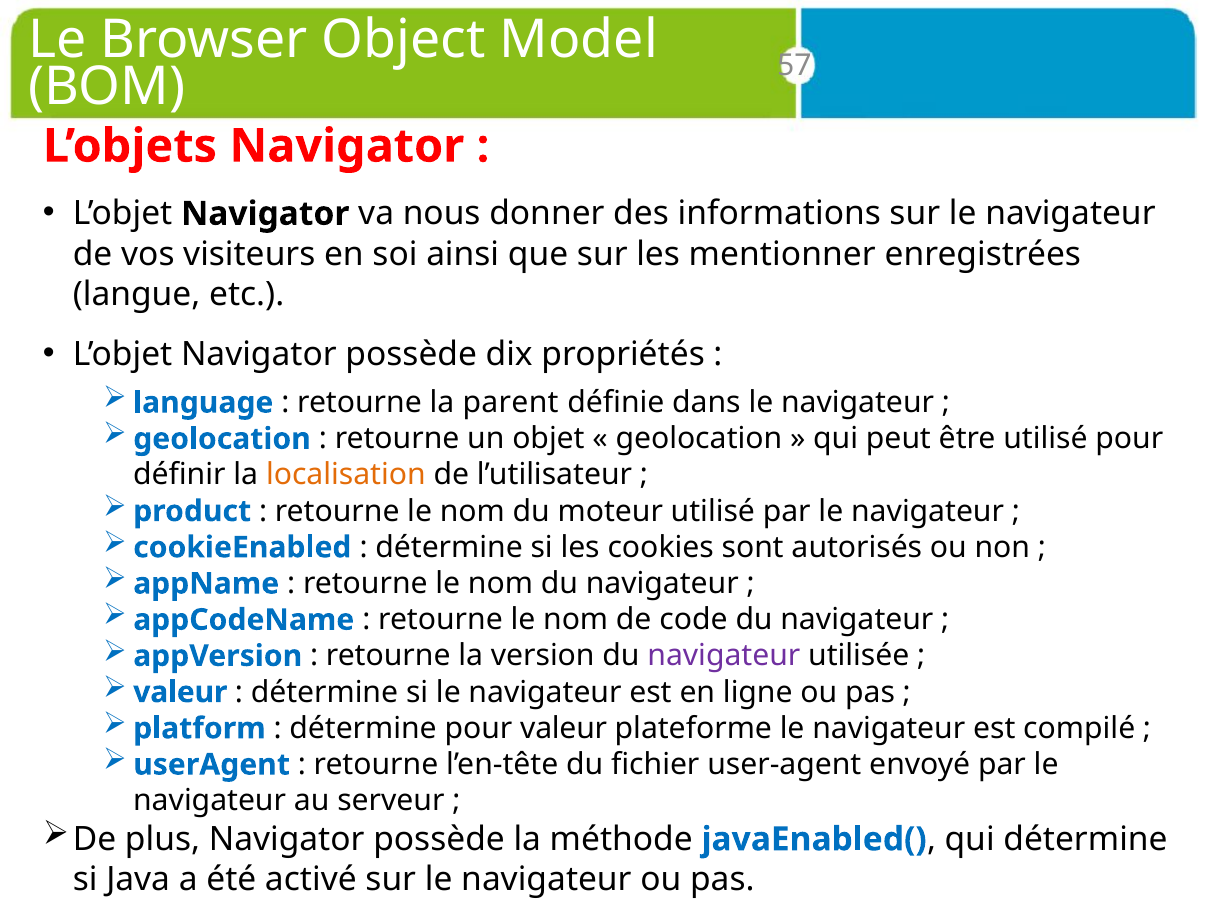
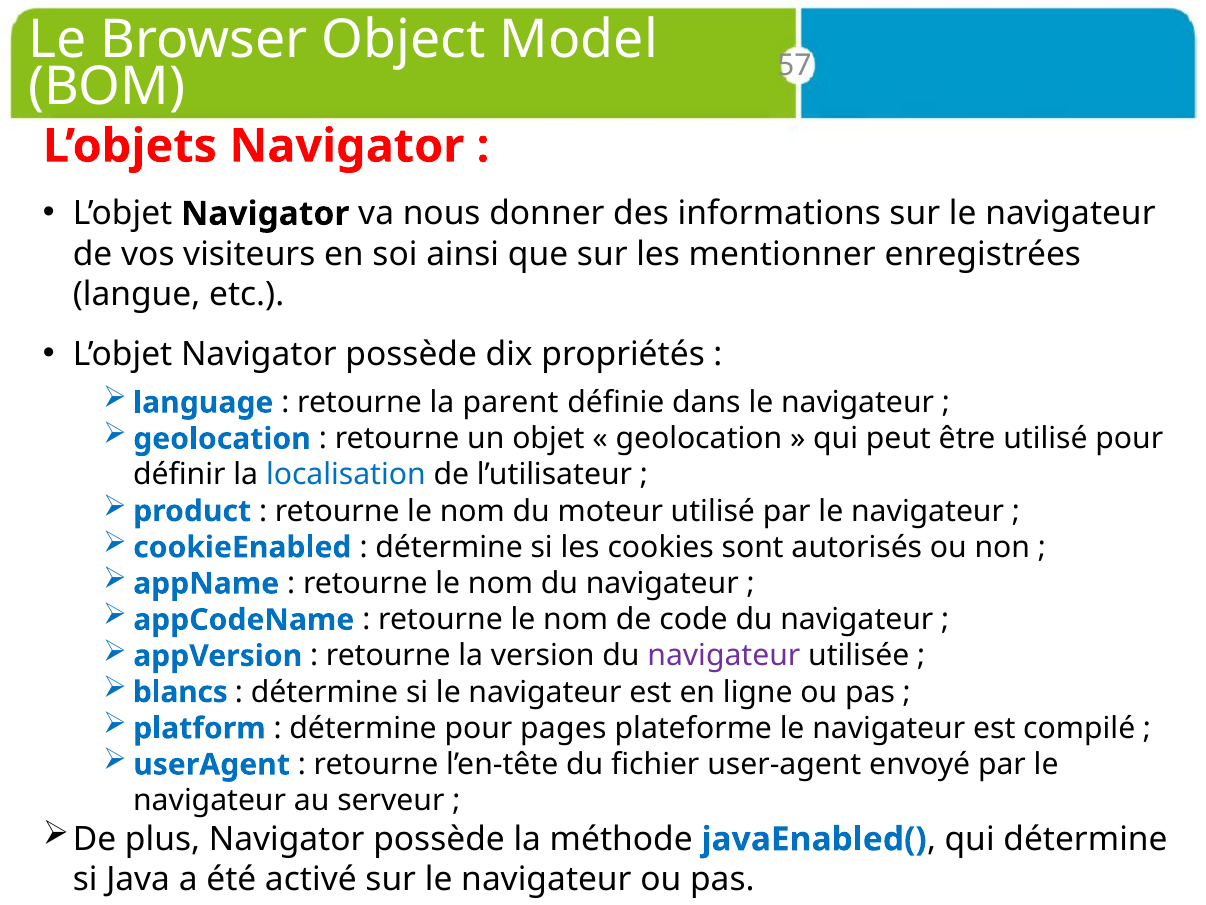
localisation colour: orange -> blue (346, 475)
valeur: valeur -> blancs (180, 692)
pour valeur: valeur -> pages (563, 728)
